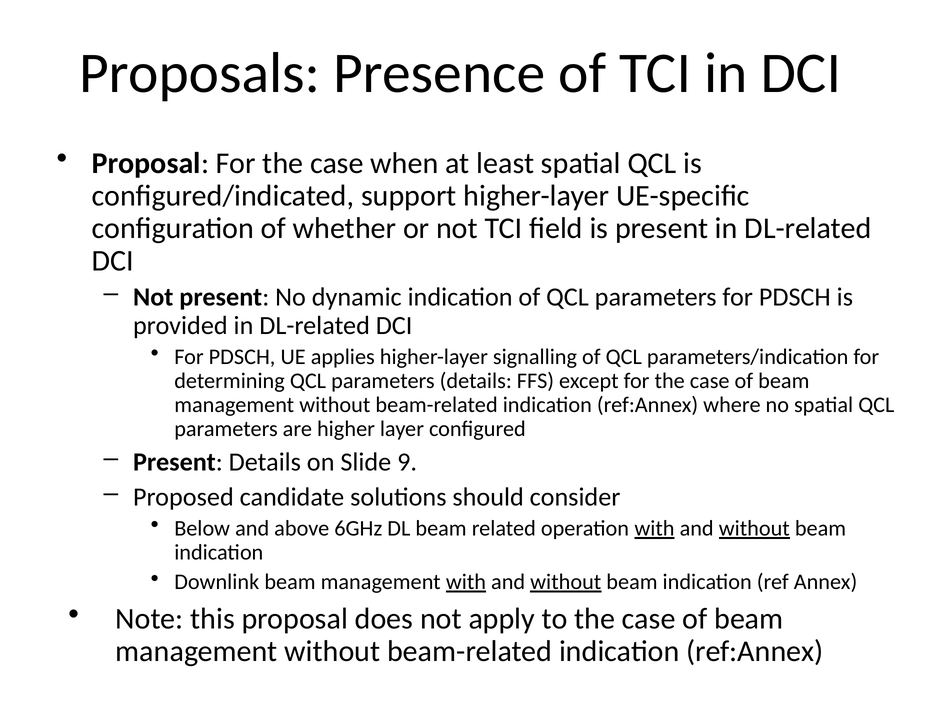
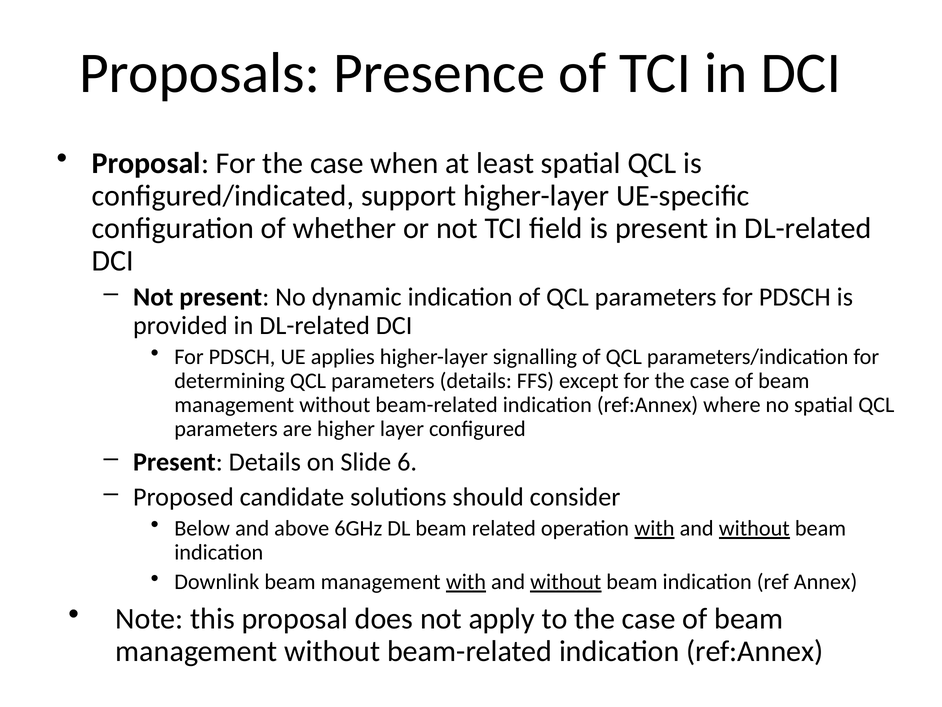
9: 9 -> 6 (407, 462)
